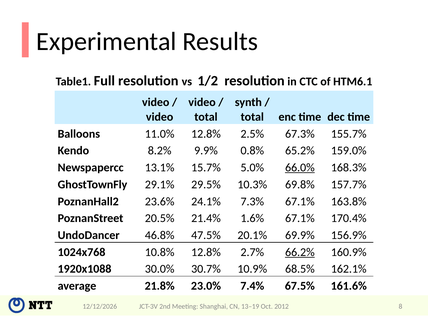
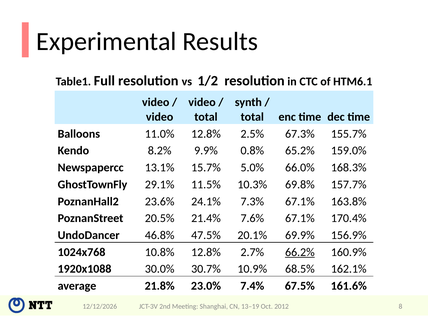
66.0% underline: present -> none (300, 168)
29.5%: 29.5% -> 11.5% (206, 185)
1.6%: 1.6% -> 7.6% (252, 218)
